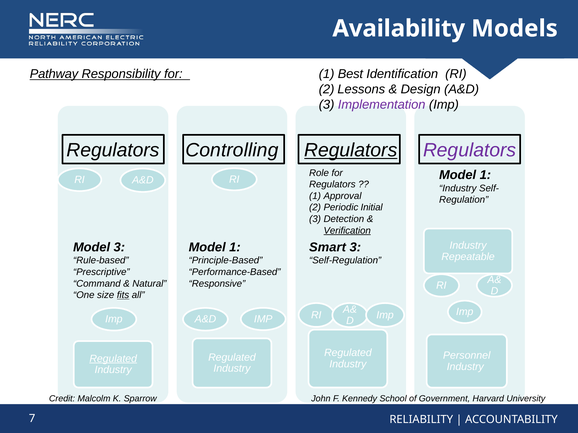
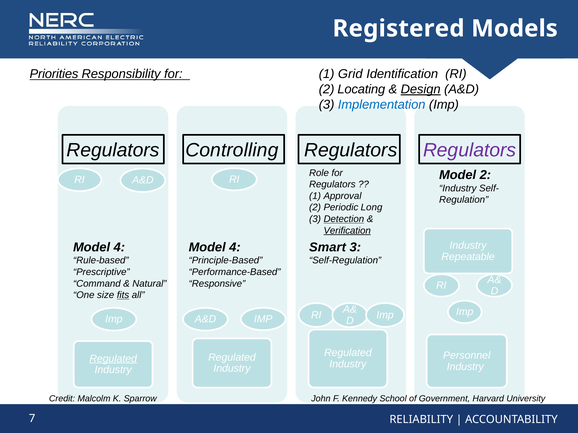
Availability: Availability -> Registered (399, 29)
Pathway: Pathway -> Priorities (54, 74)
Best: Best -> Grid (350, 74)
Lessons: Lessons -> Locating (361, 89)
Design underline: none -> present (421, 89)
Implementation colour: purple -> blue (382, 105)
Regulators underline: present -> none (351, 150)
1: 1 -> 2 (485, 175)
Initial: Initial -> Long (372, 208)
Detection underline: none -> present (344, 219)
3: 3 -> 4 (119, 247)
1: 1 -> 4 (235, 247)
